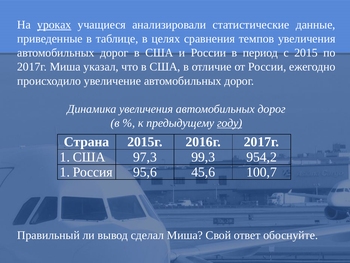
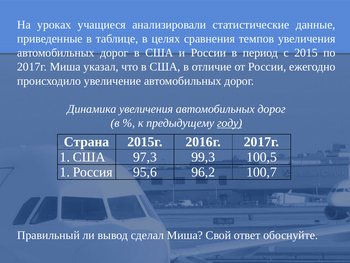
уроках underline: present -> none (54, 25)
954,2: 954,2 -> 100,5 (262, 157)
45,6: 45,6 -> 96,2 (203, 172)
